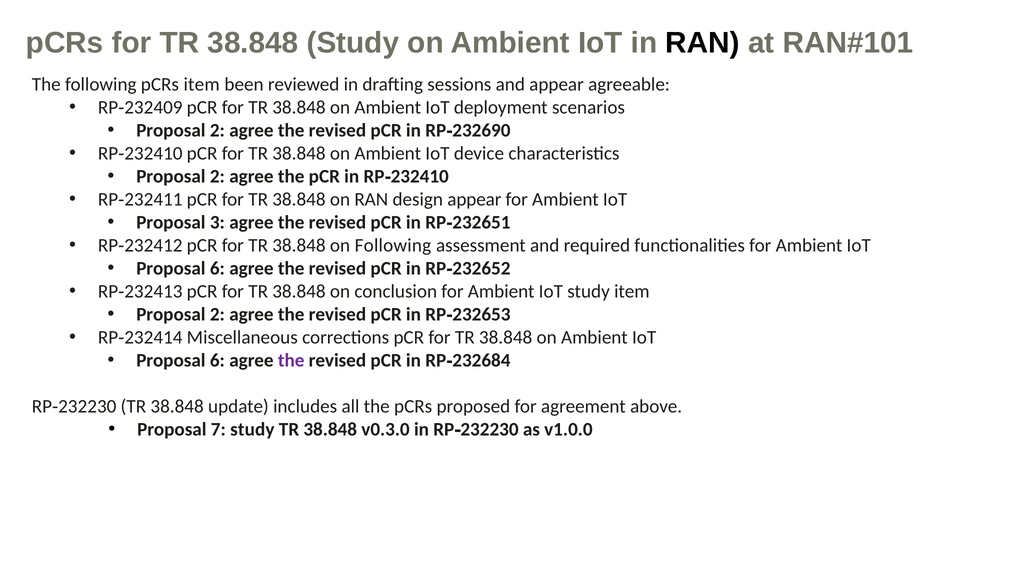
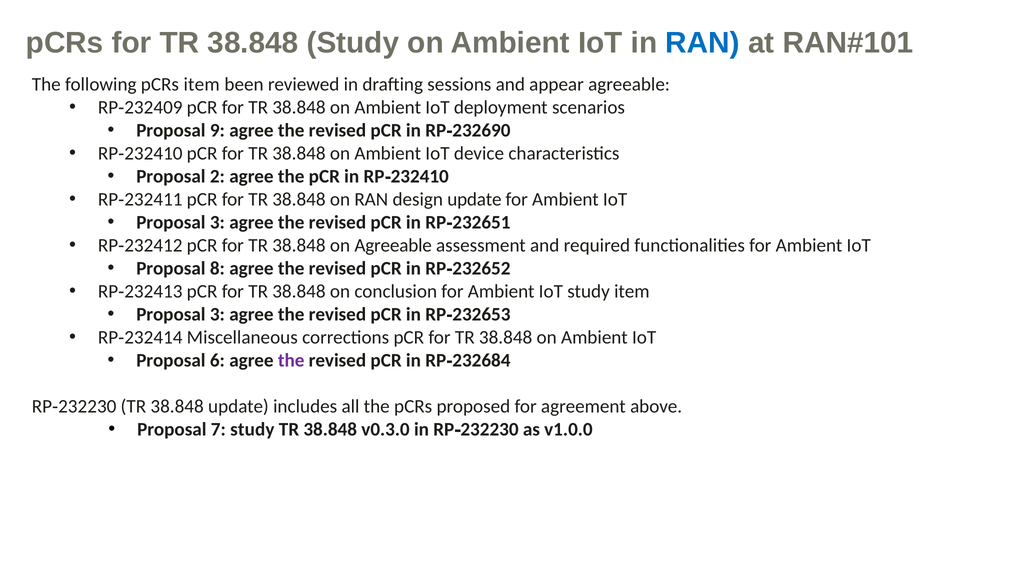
RAN colour: black -> blue (703, 43)
2: 2 -> 9 (217, 131)
design appear: appear -> update (474, 200)
on Following: Following -> Agreeable (393, 245)
6: 6 -> 8 (217, 268)
2: 2 -> 3 (217, 314)
